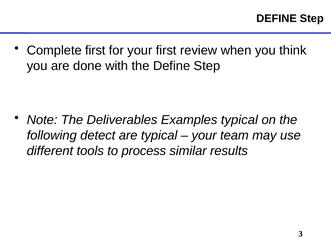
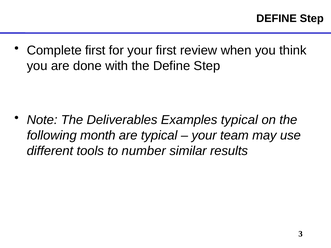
detect: detect -> month (98, 135)
process: process -> number (144, 151)
